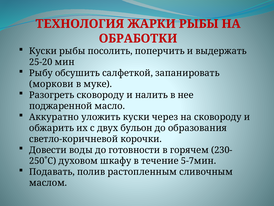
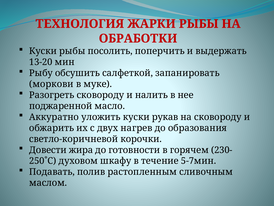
25-20: 25-20 -> 13-20 (41, 62)
через: через -> рукав (165, 117)
бульон: бульон -> нагрев (136, 128)
воды: воды -> жира (81, 150)
